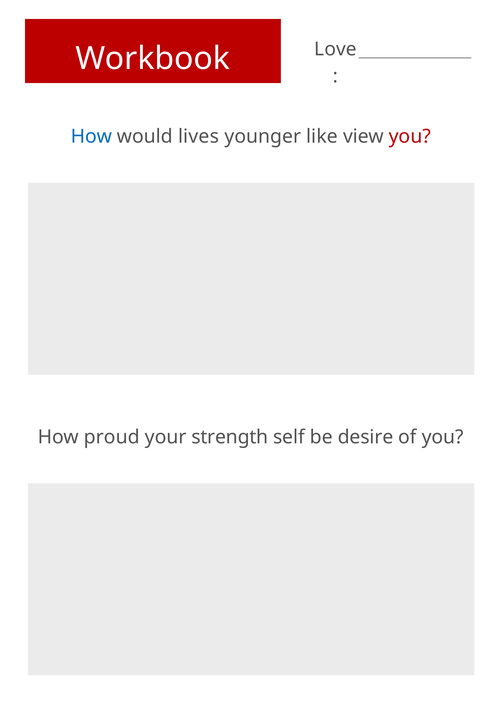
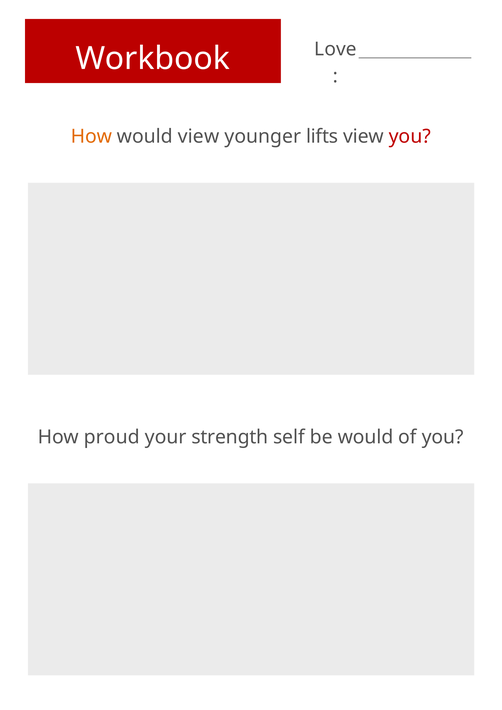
How colour: blue -> orange (91, 137)
would lives: lives -> view (199, 137)
like: like -> lifts (322, 137)
be desire: desire -> would (366, 437)
